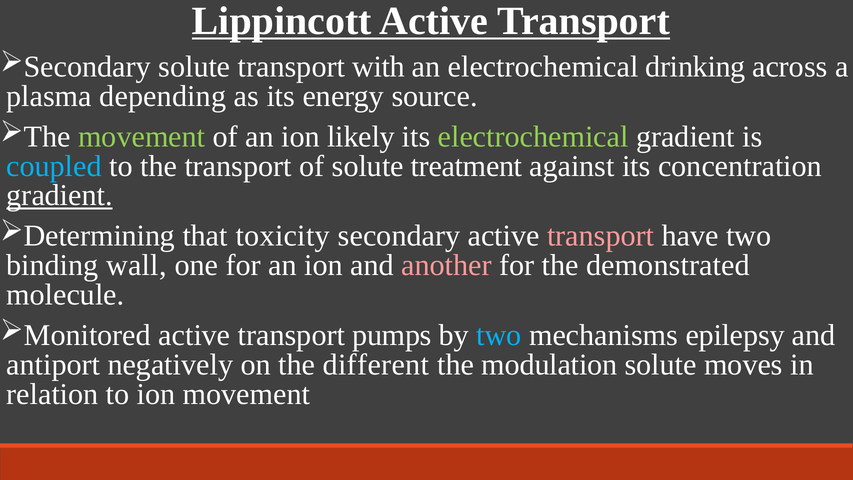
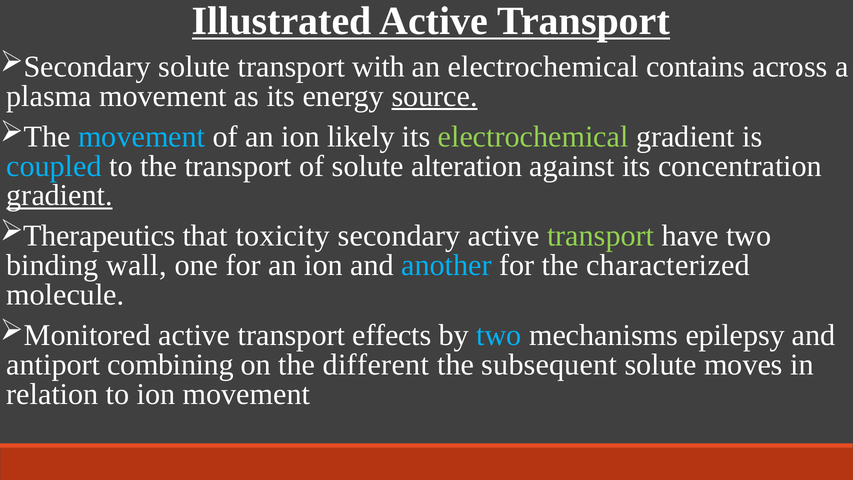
Lippincott: Lippincott -> Illustrated (282, 21)
drinking: drinking -> contains (695, 67)
plasma depending: depending -> movement (163, 96)
source underline: none -> present (435, 96)
movement colour: light green -> light blue (142, 137)
treatment: treatment -> alteration (467, 166)
Determining: Determining -> Therapeutics (100, 236)
transport colour: pink -> light green (601, 236)
another colour: pink -> light blue (446, 265)
demonstrated: demonstrated -> characterized (668, 265)
pumps: pumps -> effects (392, 335)
negatively: negatively -> combining (170, 365)
modulation: modulation -> subsequent (549, 365)
